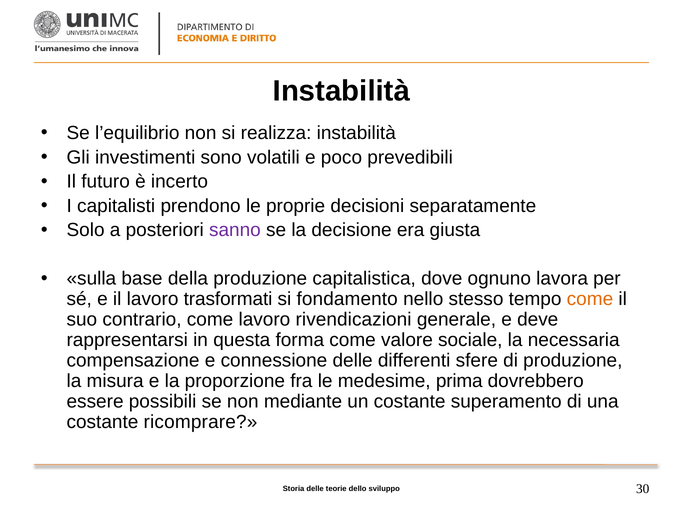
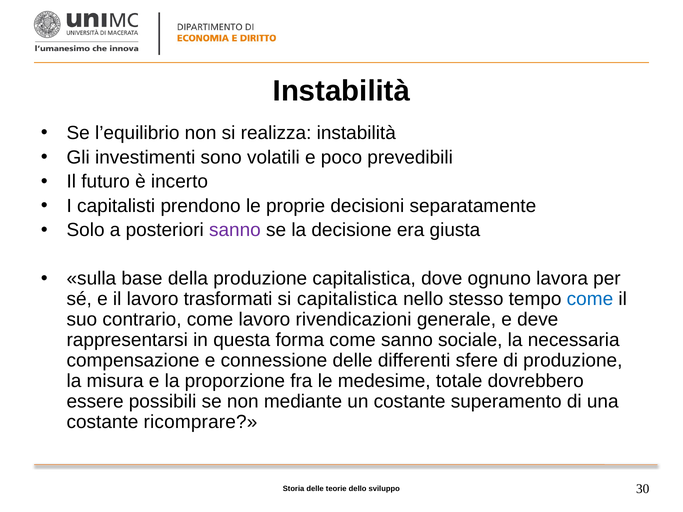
si fondamento: fondamento -> capitalistica (347, 299)
come colour: orange -> blue (590, 299)
come valore: valore -> sanno (407, 340)
prima: prima -> totale (459, 381)
